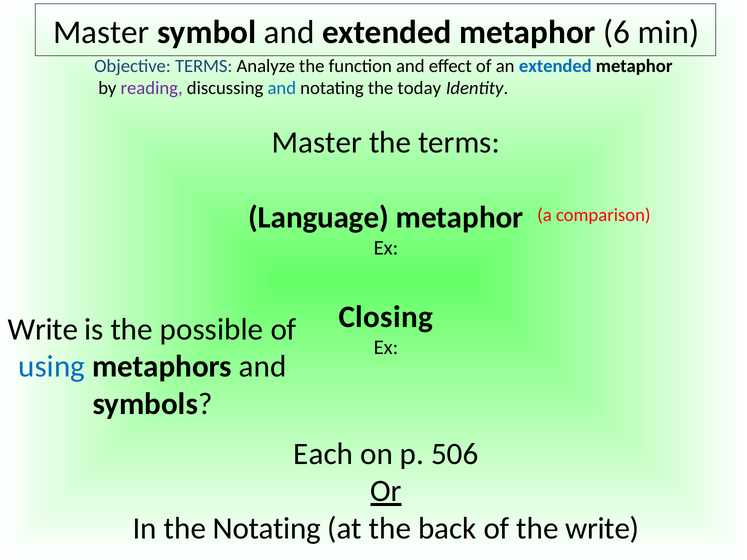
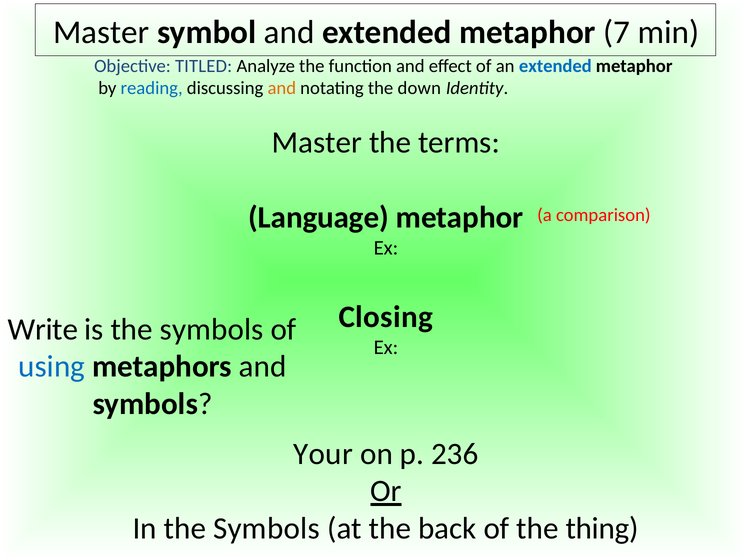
6: 6 -> 7 (617, 32)
Objective TERMS: TERMS -> TITLED (204, 66)
reading colour: purple -> blue (152, 88)
and colour: blue -> orange (282, 88)
today: today -> down (419, 88)
is the possible: possible -> symbols (212, 330)
Each: Each -> Your (323, 454)
506: 506 -> 236 (455, 454)
In the Notating: Notating -> Symbols (267, 529)
the write: write -> thing (602, 529)
